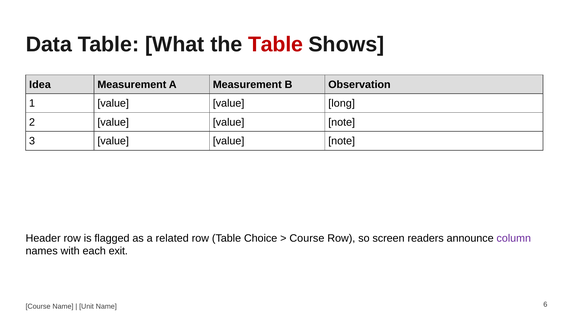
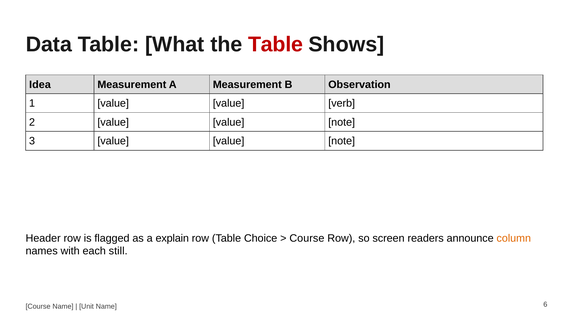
long: long -> verb (342, 103)
related: related -> explain (172, 238)
column colour: purple -> orange (514, 238)
exit: exit -> still (118, 251)
